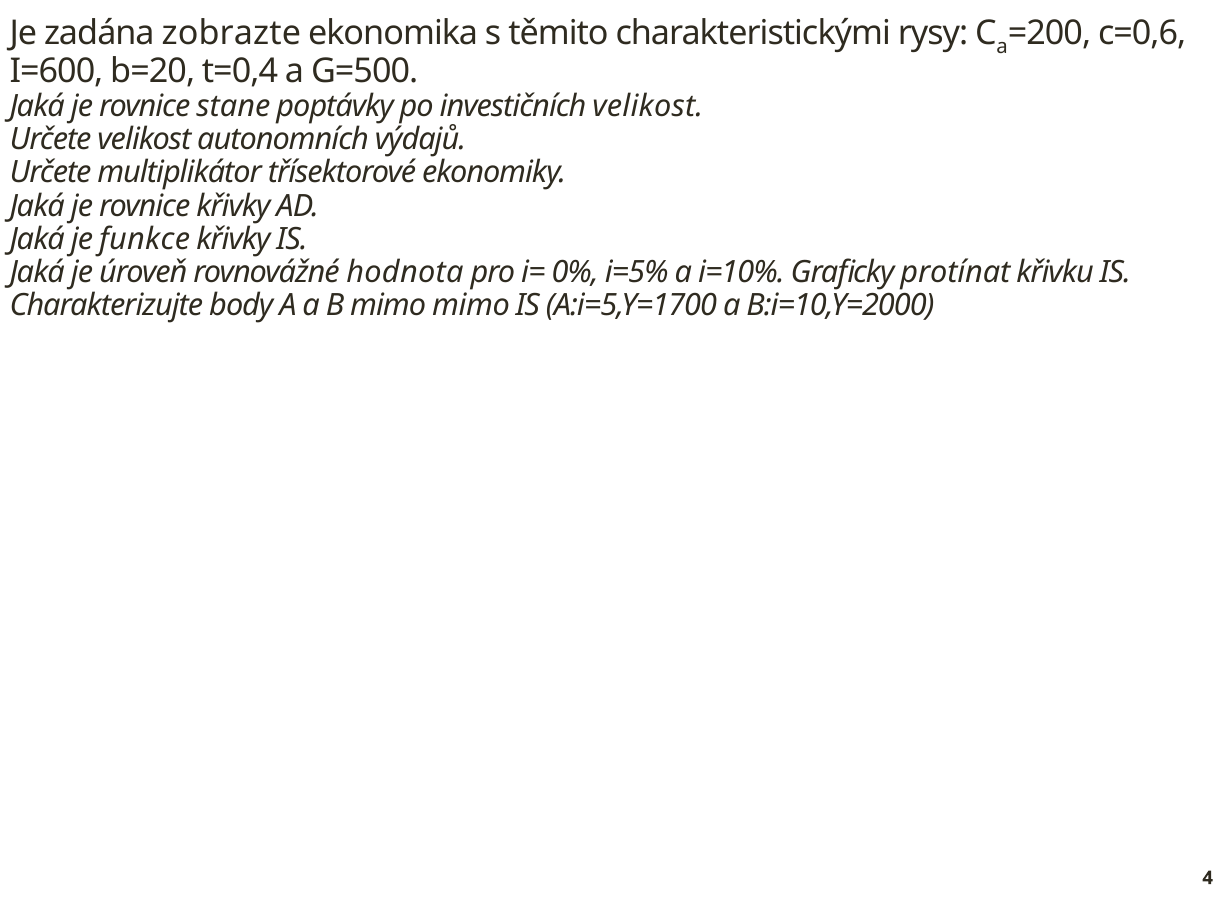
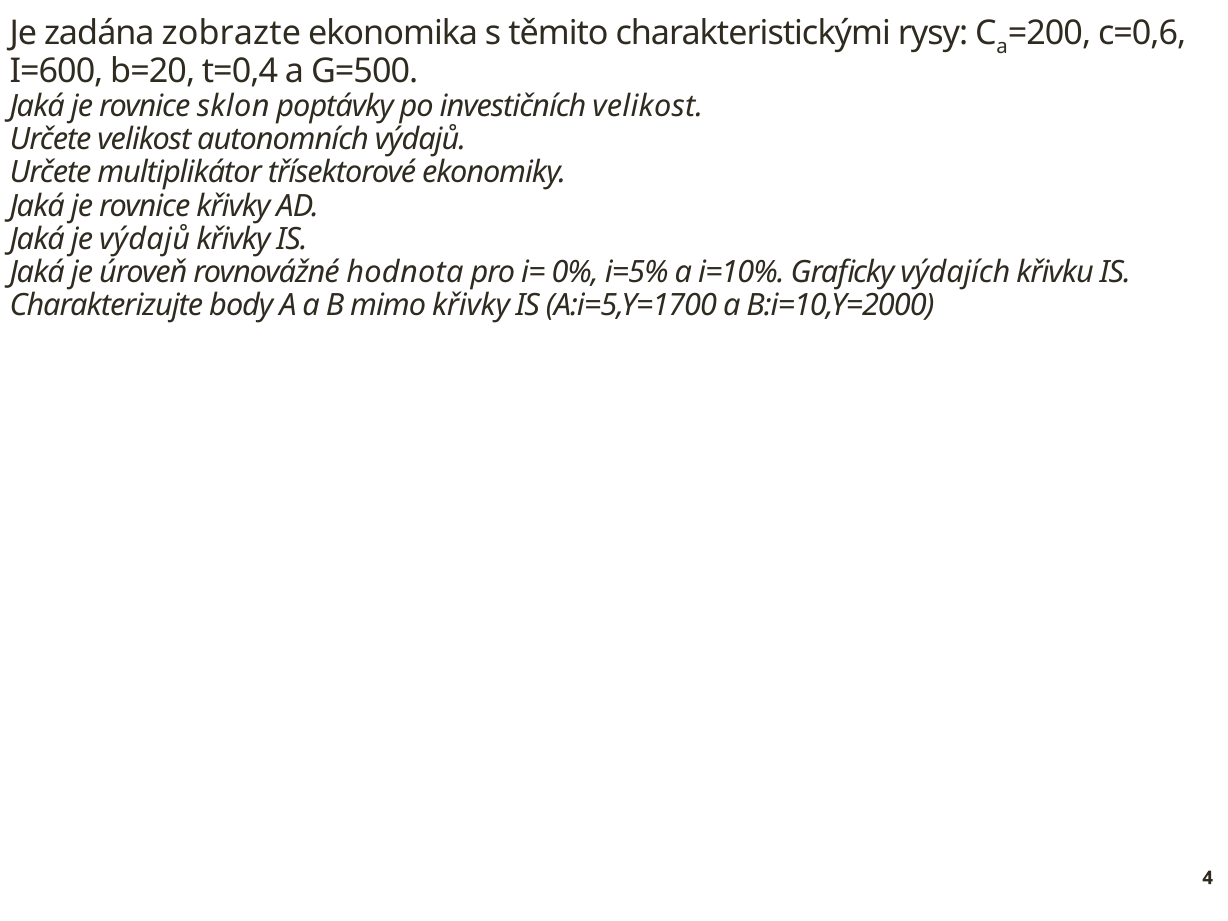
stane: stane -> sklon (233, 107)
je funkce: funkce -> výdajů (145, 239)
protínat: protínat -> výdajích (955, 272)
mimo mimo: mimo -> křivky (471, 306)
